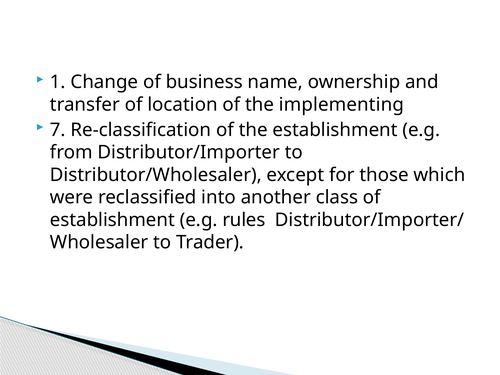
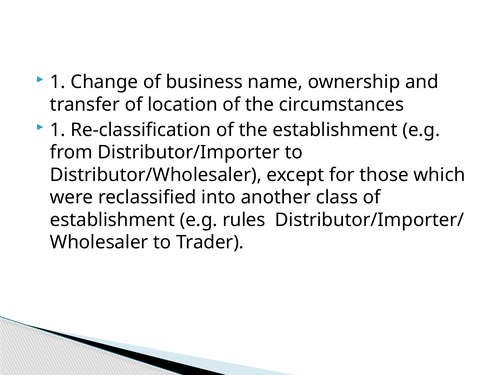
implementing: implementing -> circumstances (342, 105)
7: 7 -> 1 (58, 130)
